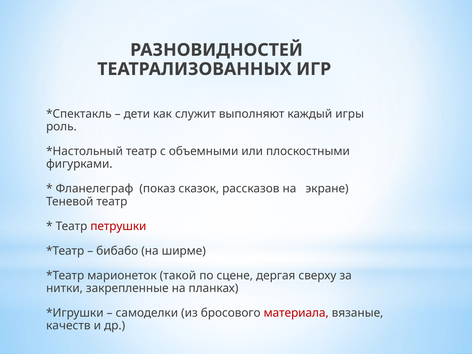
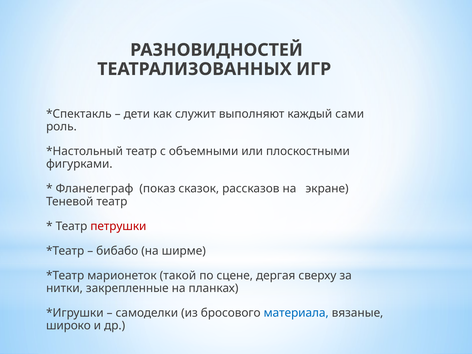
игры: игры -> сами (350, 114)
материала colour: red -> blue (296, 313)
качеств: качеств -> широко (68, 326)
